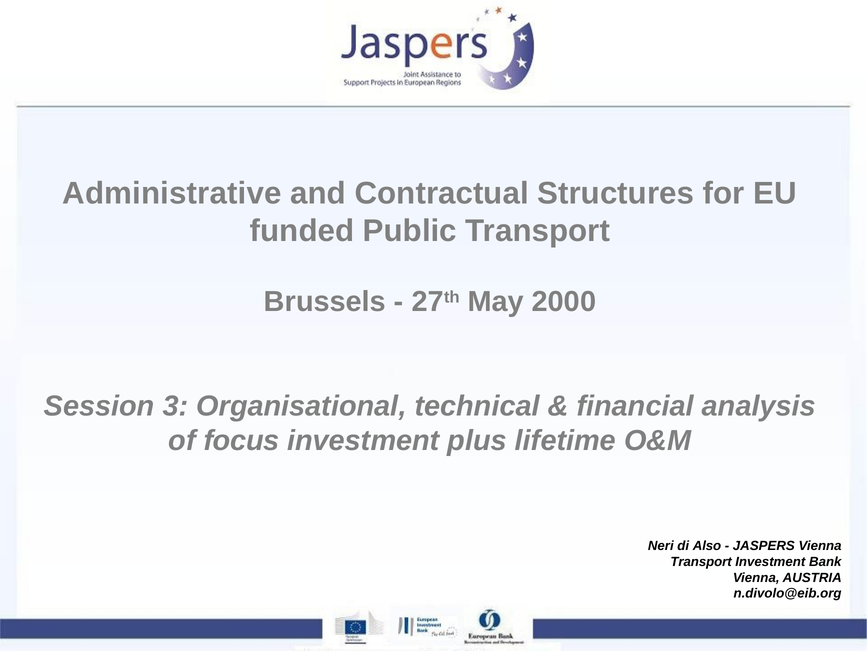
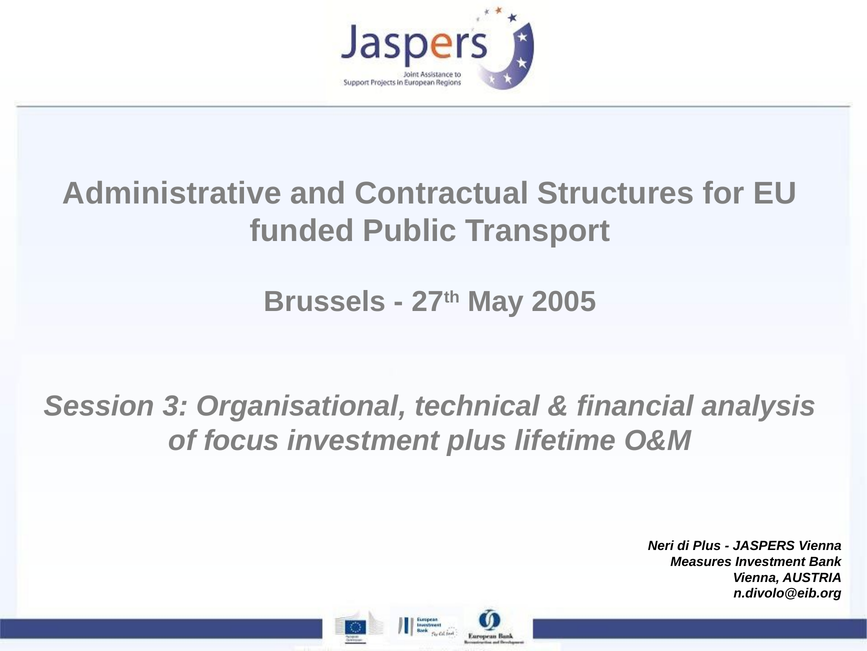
2000: 2000 -> 2005 (564, 301)
di Also: Also -> Plus (707, 545)
Transport: Transport -> Measures (701, 561)
